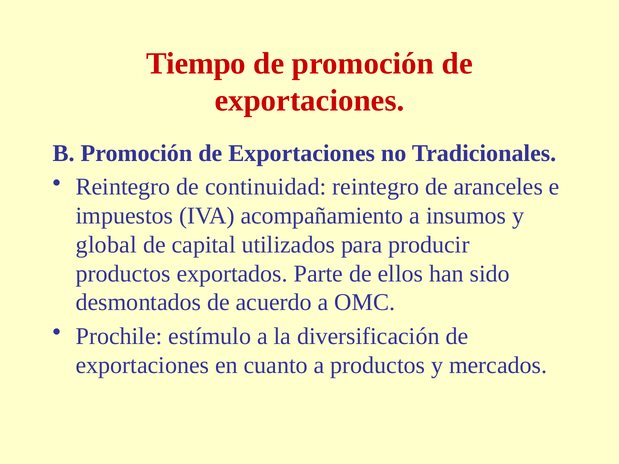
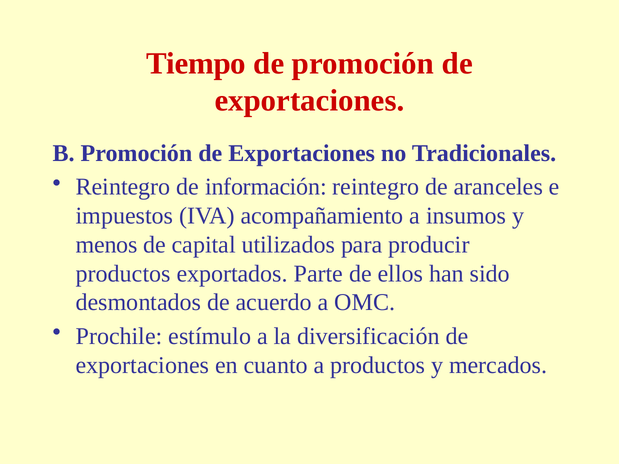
continuidad: continuidad -> información (266, 187)
global: global -> menos (107, 245)
